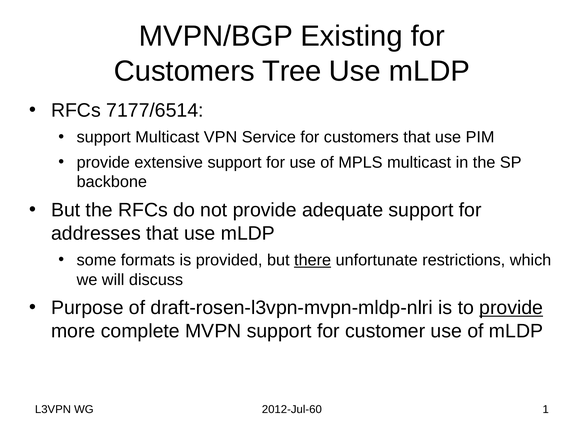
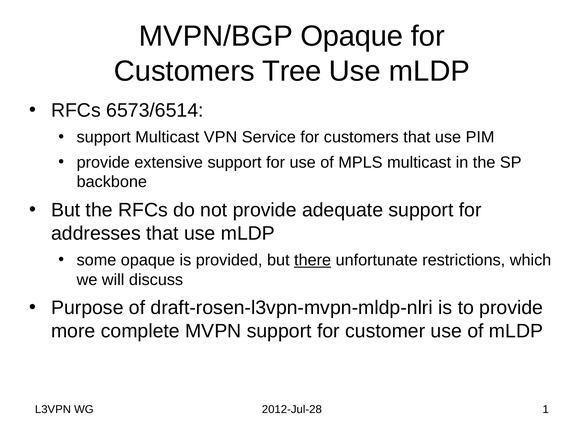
MVPN/BGP Existing: Existing -> Opaque (352, 36)
7177/6514: 7177/6514 -> 6573/6514 (155, 110)
some formats: formats -> opaque (148, 260)
provide underline: present -> none (511, 308)
2012-Jul-60: 2012-Jul-60 -> 2012-Jul-28 (292, 409)
